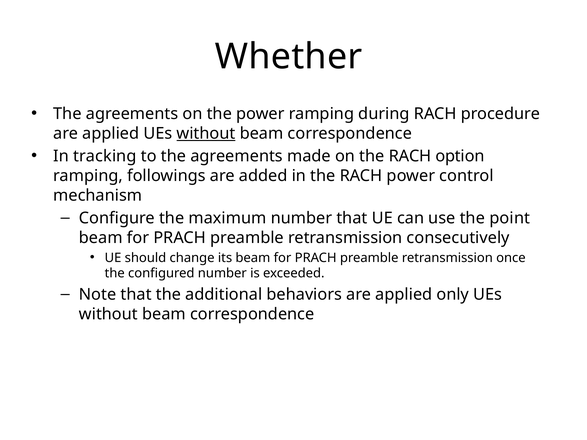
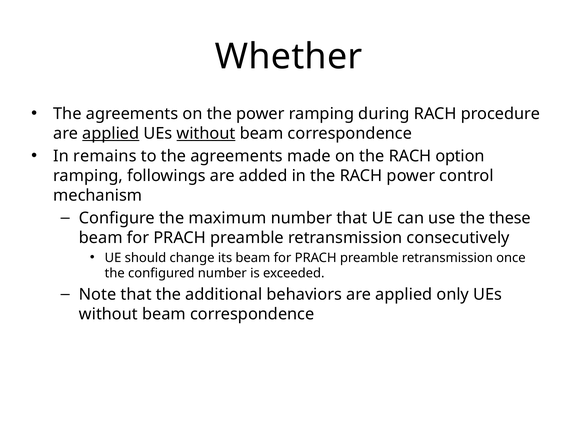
applied underline: none -> present (111, 133)
tracking: tracking -> remains (105, 156)
point: point -> these (510, 218)
